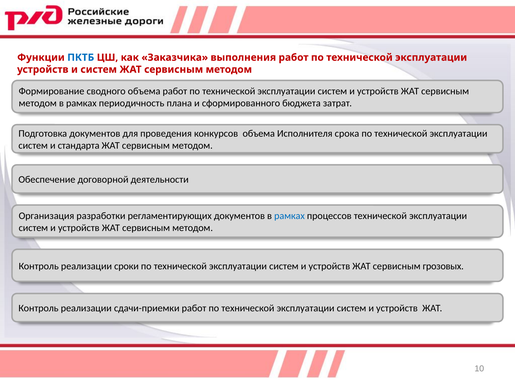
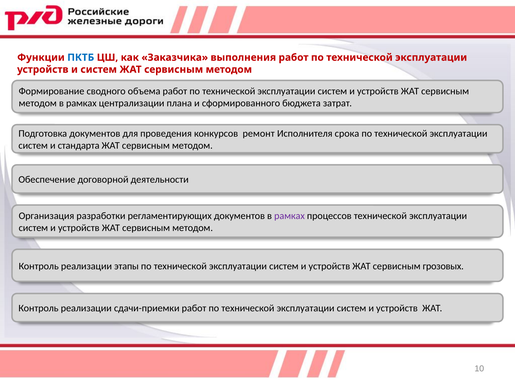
периодичность: периодичность -> централизации (132, 103)
конкурсов объема: объема -> ремонт (259, 133)
рамках colour: blue -> purple (290, 216)
сроки: сроки -> этапы (126, 266)
